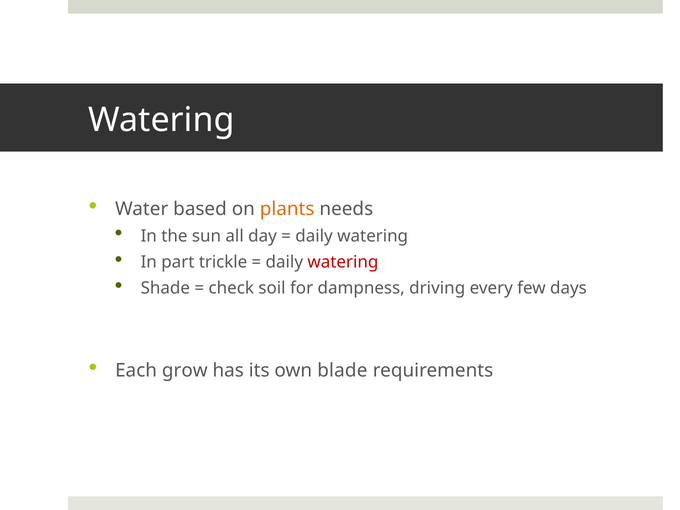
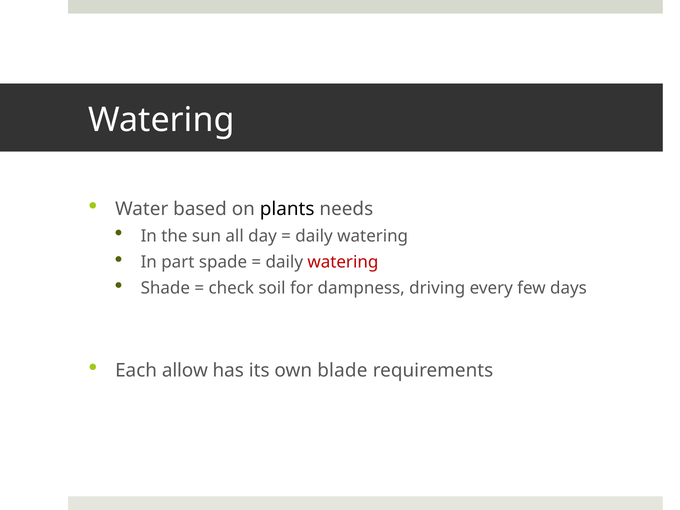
plants colour: orange -> black (287, 209)
trickle: trickle -> spade (223, 262)
grow: grow -> allow (185, 370)
